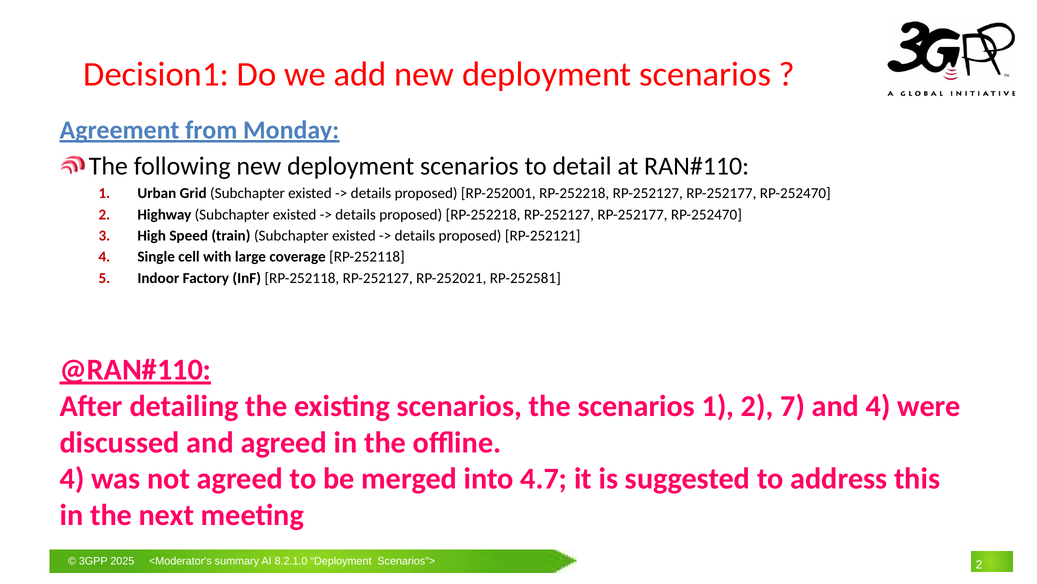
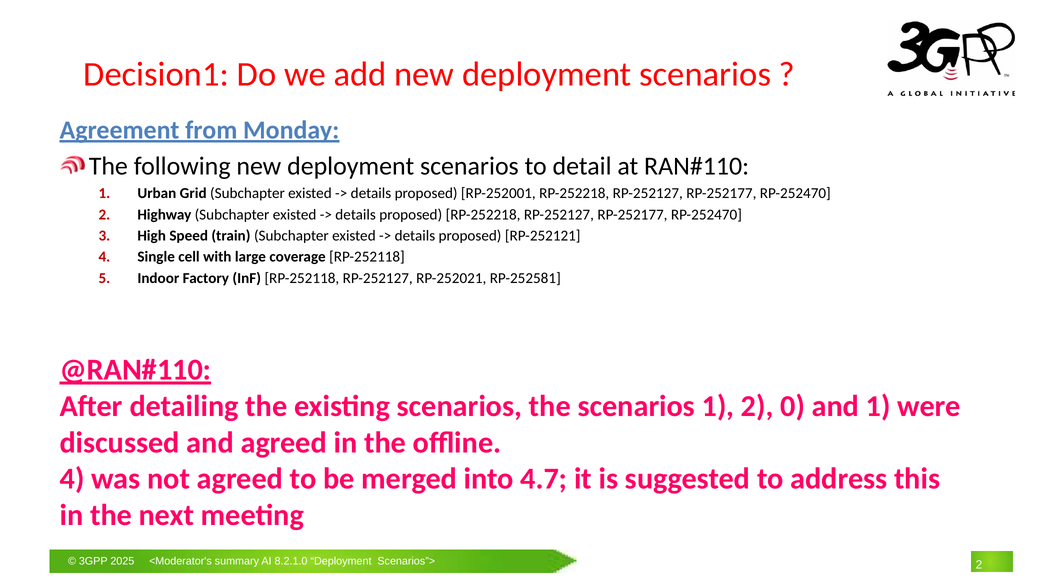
7: 7 -> 0 (793, 406)
and 4: 4 -> 1 (878, 406)
